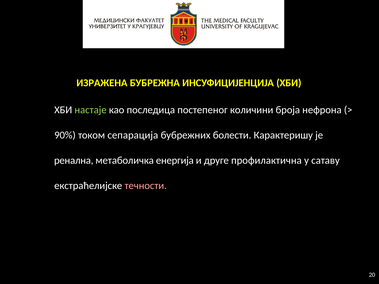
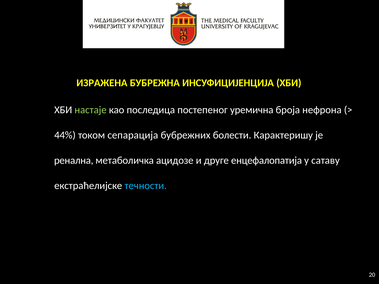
количини: количини -> уремична (252, 110)
90%: 90% -> 44% (65, 135)
енергија: енергија -> ацидозе (175, 161)
профилактична: профилактична -> енцефалопатија (267, 161)
течности colour: pink -> light blue (146, 186)
